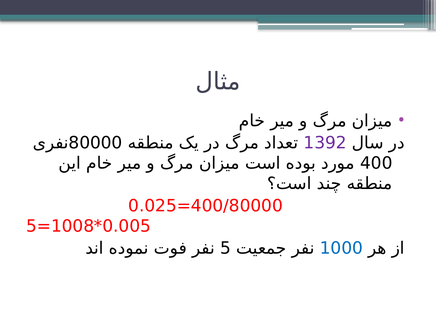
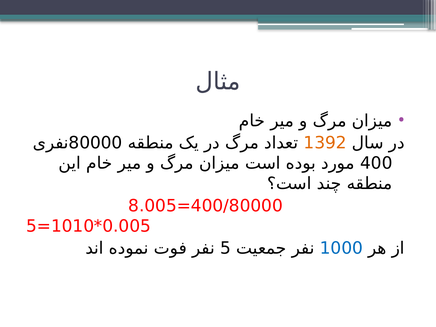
1392 colour: purple -> orange (325, 143)
0.025: 0.025 -> 8.005 (153, 206)
1008: 1008 -> 1010 (73, 226)
